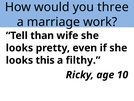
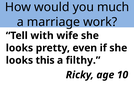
three: three -> much (113, 7)
than: than -> with (42, 35)
